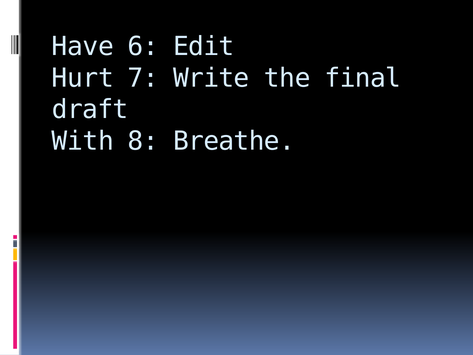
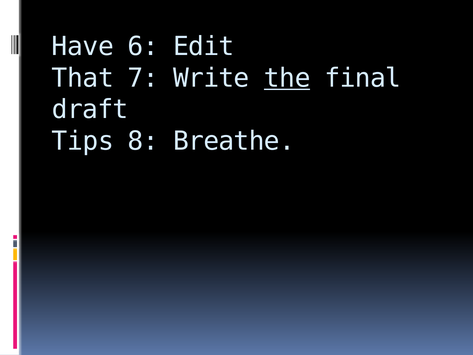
Hurt: Hurt -> That (83, 78)
the underline: none -> present (287, 78)
With: With -> Tips (83, 141)
